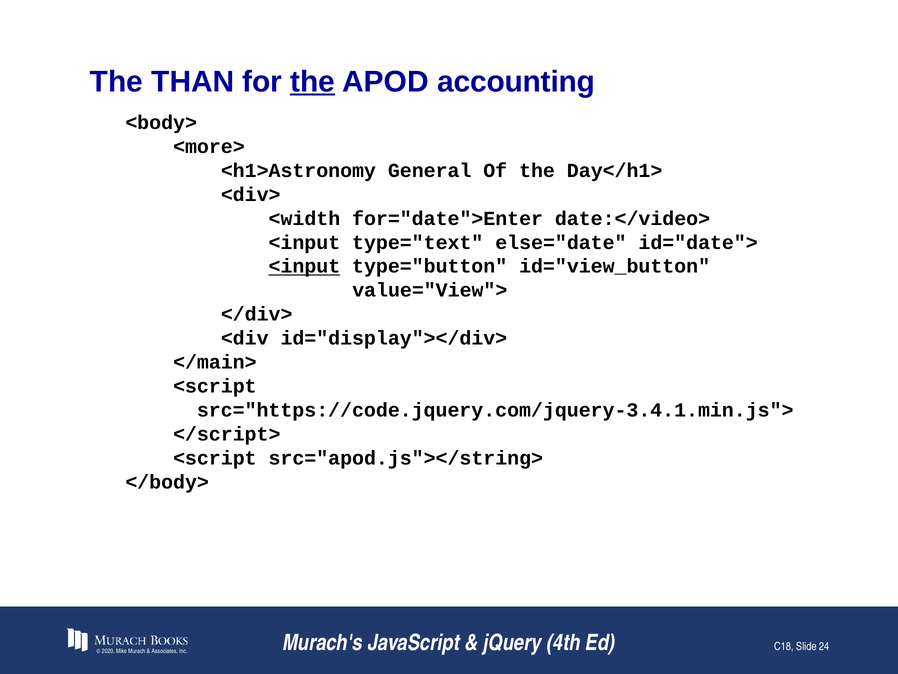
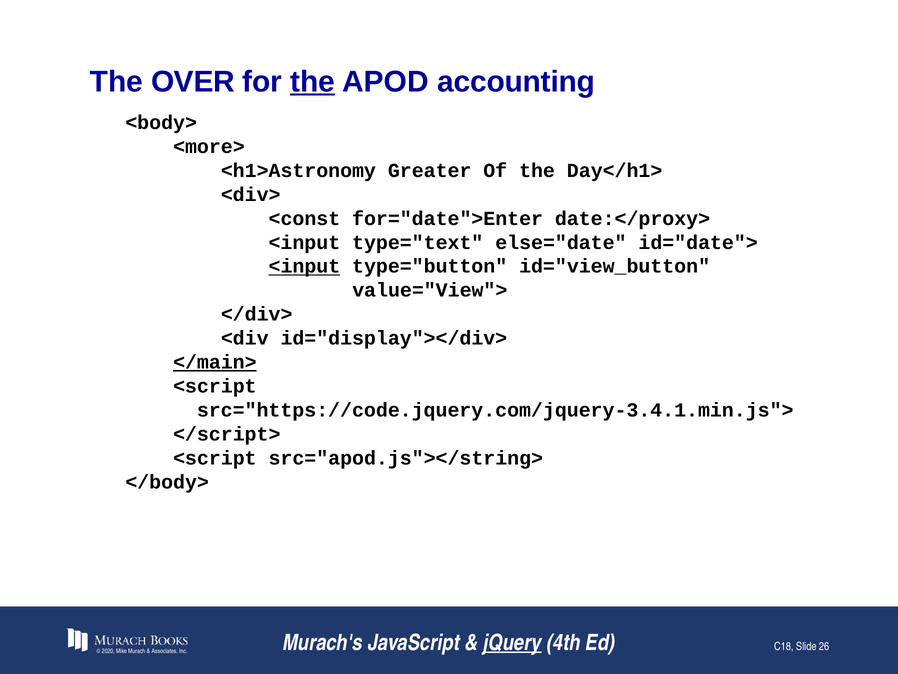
THAN: THAN -> OVER (193, 82)
General: General -> Greater (430, 170)
<width: <width -> <const (304, 218)
date:</video>: date:</video> -> date:</proxy> (633, 218)
</main> underline: none -> present (215, 362)
jQuery underline: none -> present (512, 642)
24: 24 -> 26 (824, 646)
